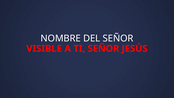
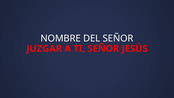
VISIBLE: VISIBLE -> JUZGAR (44, 49)
